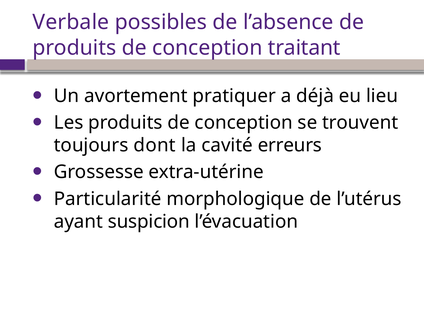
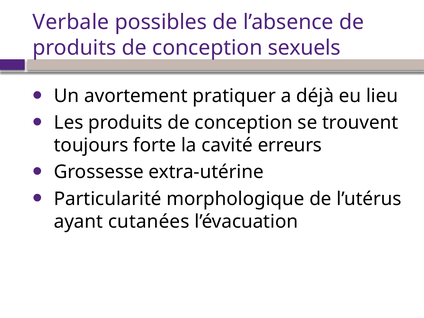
traitant: traitant -> sexuels (304, 48)
dont: dont -> forte (155, 145)
suspicion: suspicion -> cutanées (149, 221)
